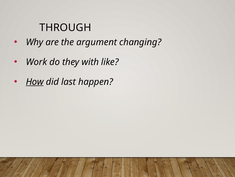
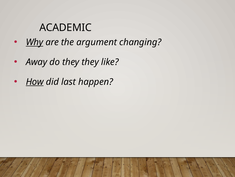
THROUGH: THROUGH -> ACADEMIC (65, 27)
Why underline: none -> present (35, 42)
Work: Work -> Away (36, 62)
they with: with -> they (90, 62)
